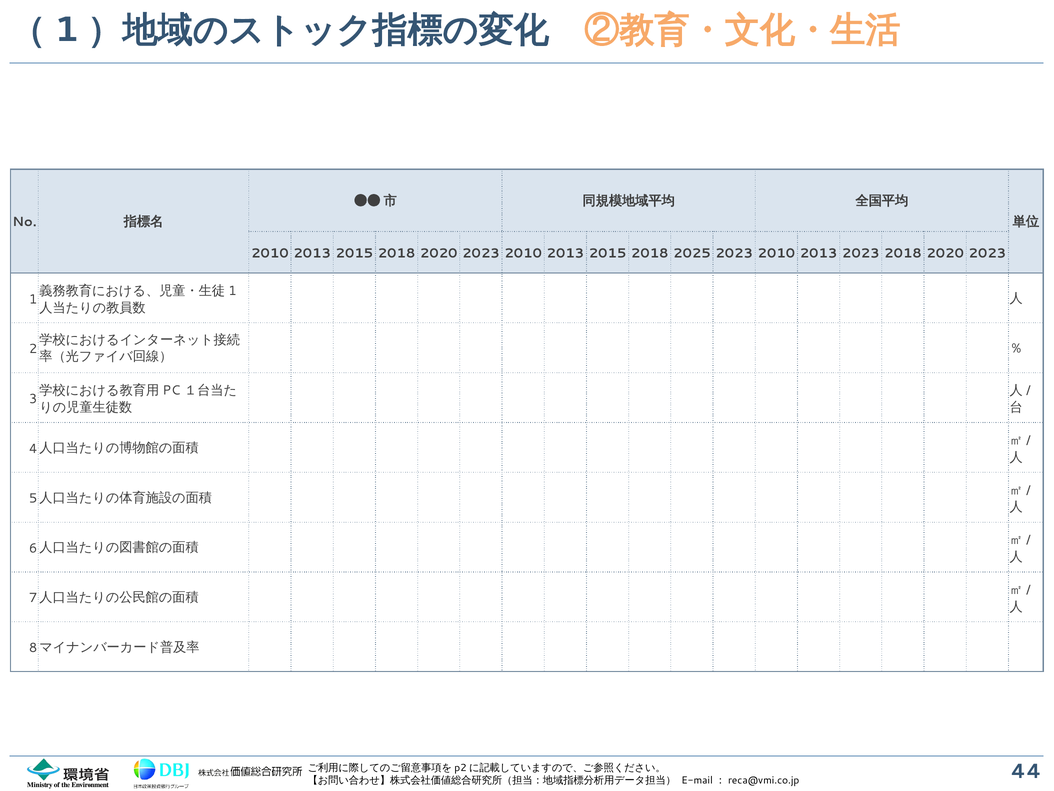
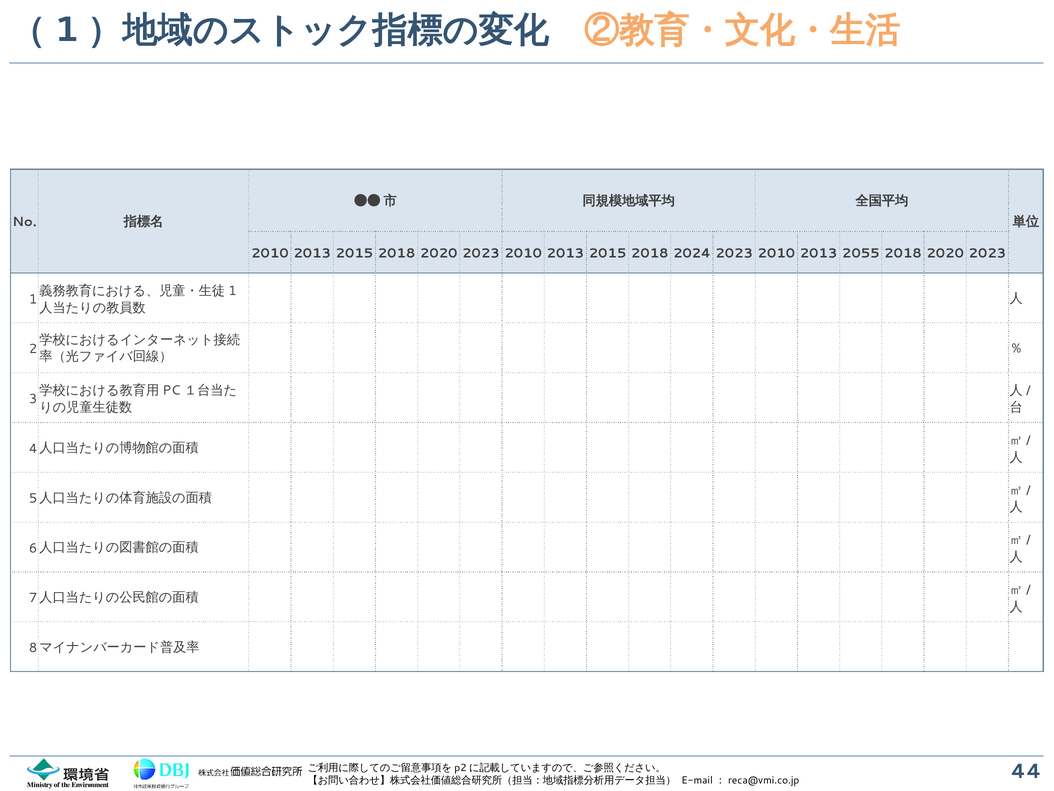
2025: 2025 -> 2024 (692, 253)
2013 2023: 2023 -> 2055 (861, 253)
